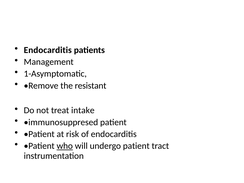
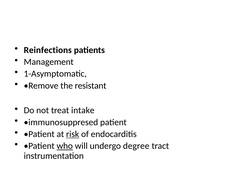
Endocarditis: Endocarditis -> Reinfections (48, 50)
risk underline: none -> present (73, 134)
undergo patient: patient -> degree (136, 146)
